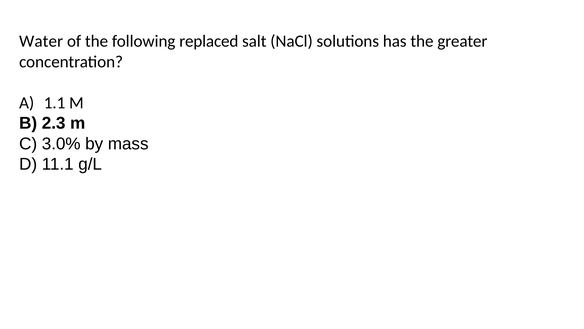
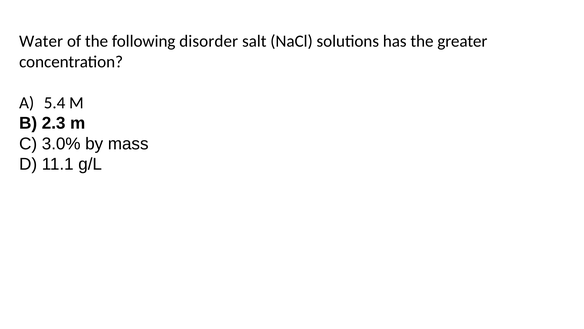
replaced: replaced -> disorder (209, 41)
1.1: 1.1 -> 5.4 (55, 103)
